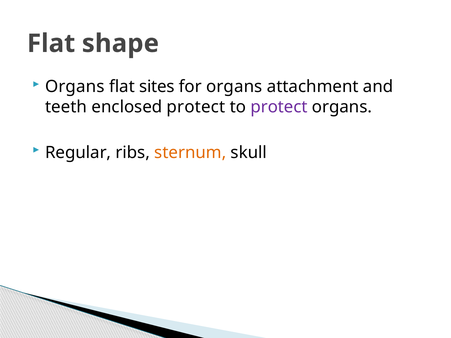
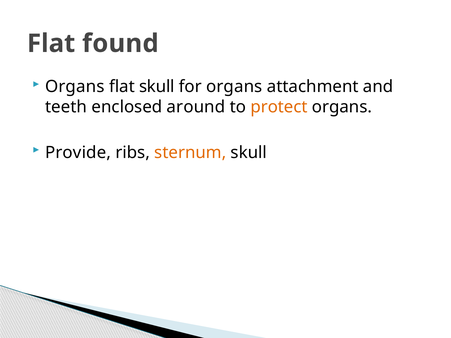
shape: shape -> found (120, 44)
flat sites: sites -> skull (157, 87)
enclosed protect: protect -> around (196, 107)
protect colour: purple -> orange (279, 107)
Regular: Regular -> Provide (78, 153)
